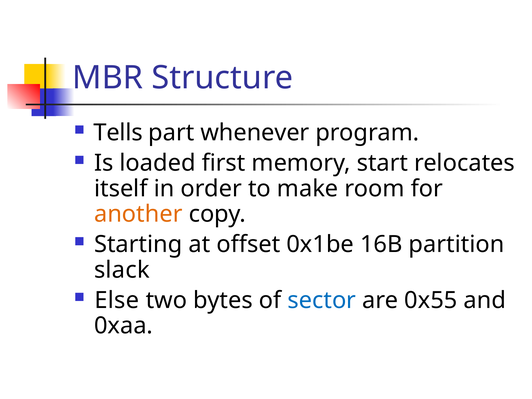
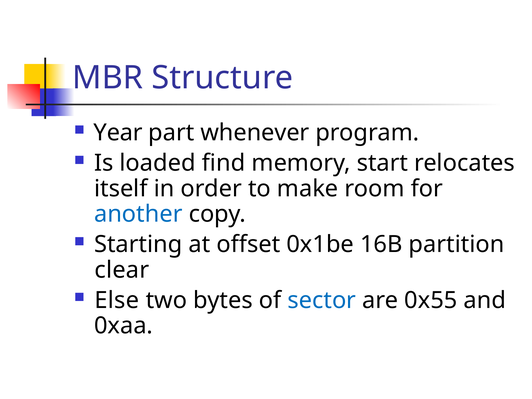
Tells: Tells -> Year (118, 133)
first: first -> find (224, 163)
another colour: orange -> blue (138, 214)
slack: slack -> clear (122, 270)
